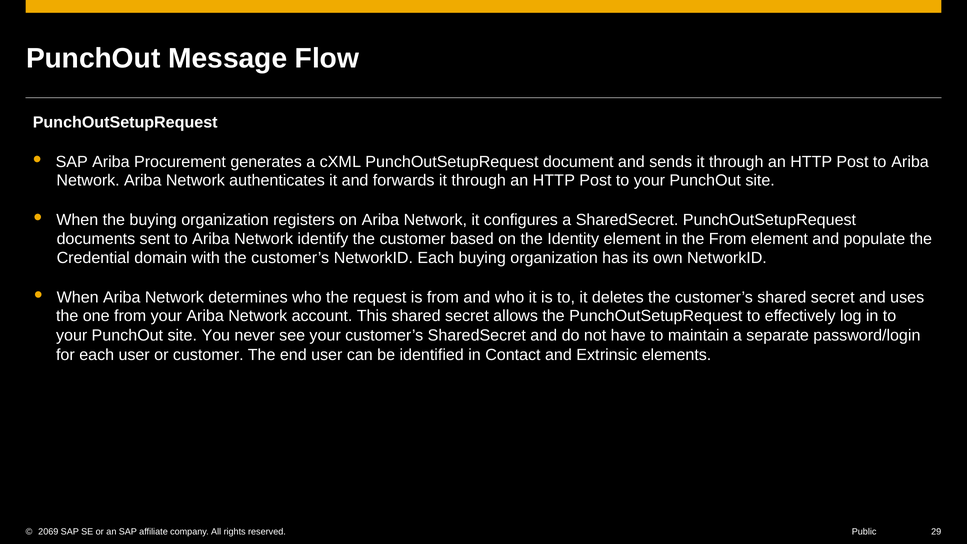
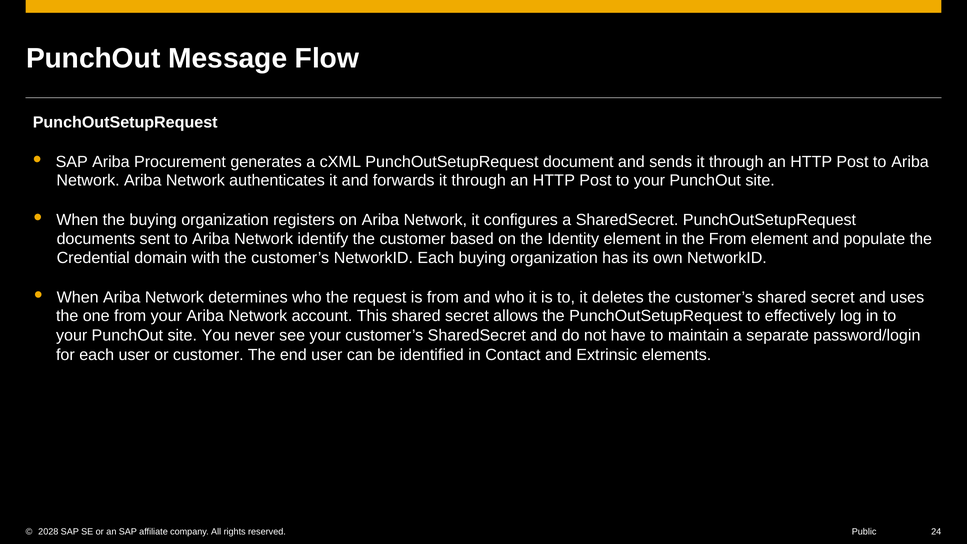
2069: 2069 -> 2028 (48, 532)
29: 29 -> 24 (936, 532)
